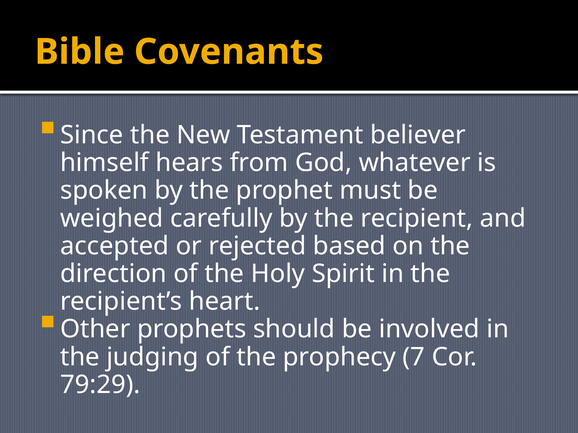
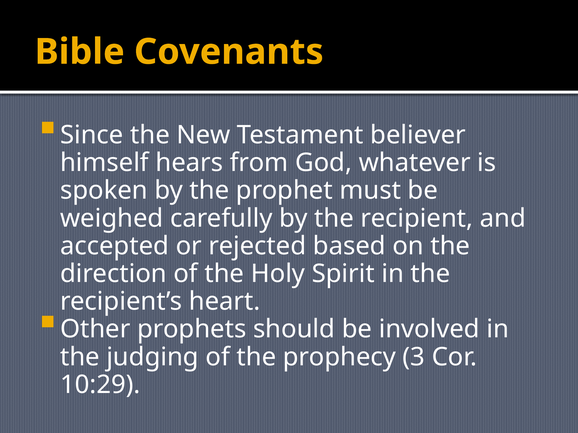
7: 7 -> 3 (414, 357)
79:29: 79:29 -> 10:29 (100, 385)
